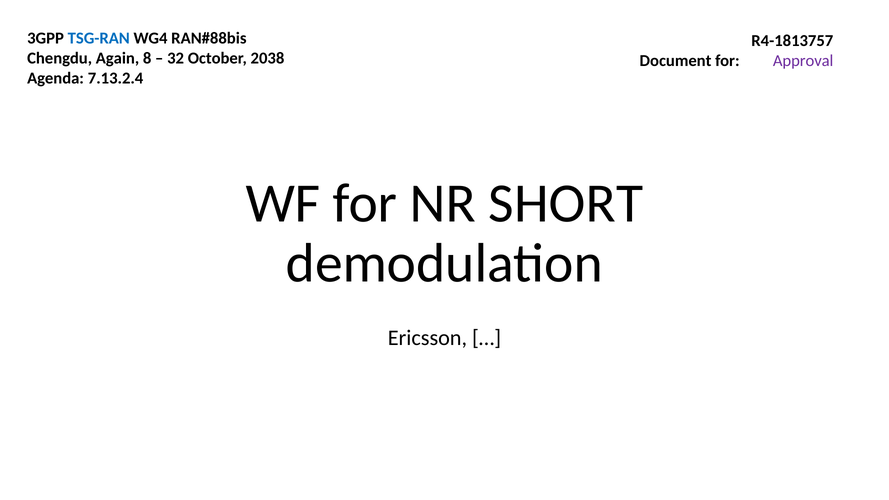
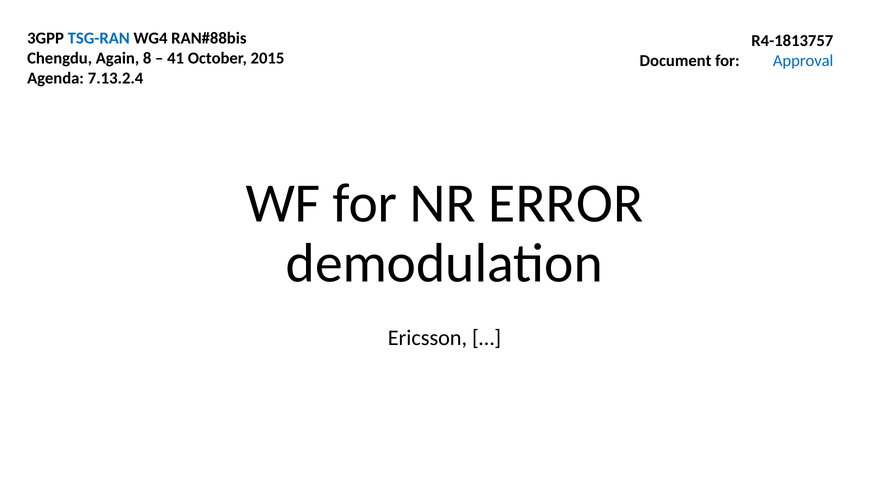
32: 32 -> 41 (176, 58)
2038: 2038 -> 2015 (267, 58)
Approval colour: purple -> blue (803, 61)
SHORT: SHORT -> ERROR (566, 203)
